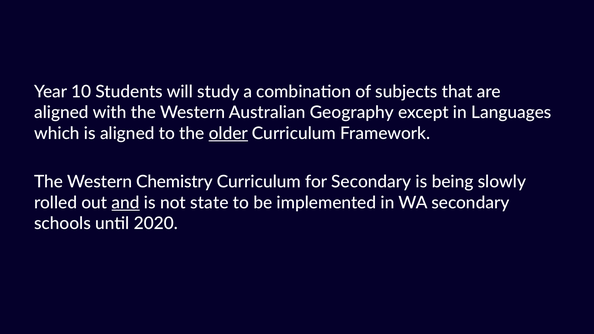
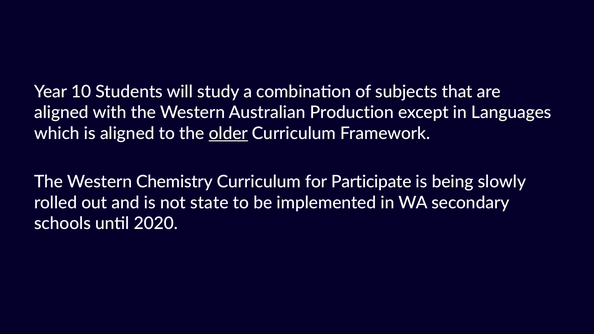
Geography: Geography -> Production (352, 113)
for Secondary: Secondary -> Participate (371, 182)
and underline: present -> none (126, 203)
